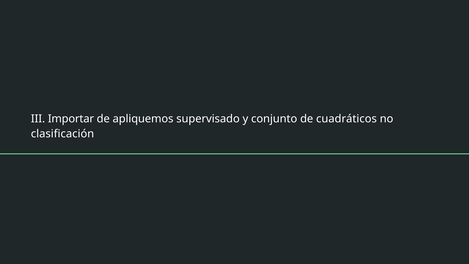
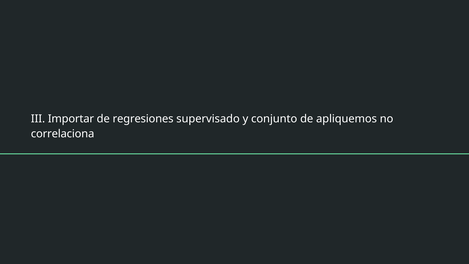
apliquemos: apliquemos -> regresiones (143, 119)
cuadráticos: cuadráticos -> apliquemos (347, 119)
clasificación: clasificación -> correlaciona (63, 134)
